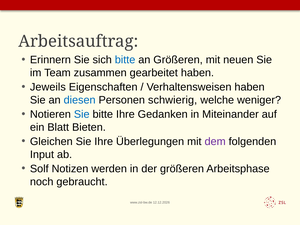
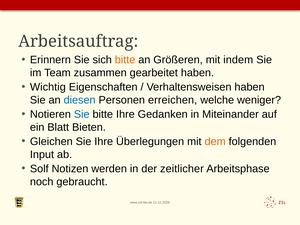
bitte colour: blue -> orange (125, 60)
neuen: neuen -> indem (238, 60)
Jeweils: Jeweils -> Wichtig (48, 87)
schwierig: schwierig -> erreichen (173, 100)
dem colour: purple -> orange (215, 142)
der größeren: größeren -> zeitlicher (182, 169)
